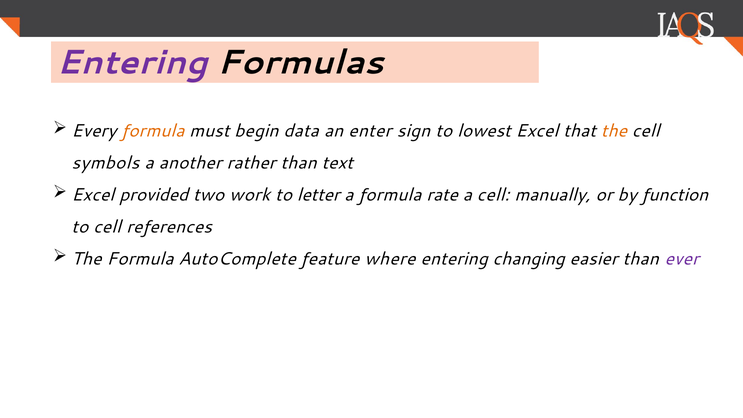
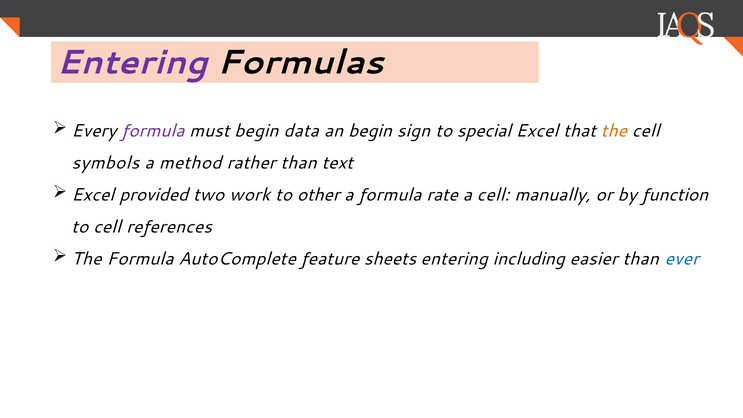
formula colour: orange -> purple (153, 131)
an enter: enter -> begin (370, 131)
lowest: lowest -> special (484, 131)
another: another -> method (190, 163)
letter: letter -> other (318, 195)
where: where -> sheets (390, 259)
changing: changing -> including (529, 259)
ever colour: purple -> blue (682, 259)
